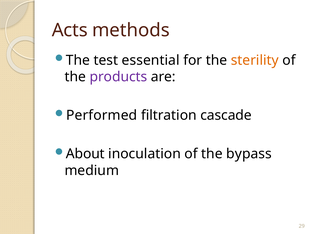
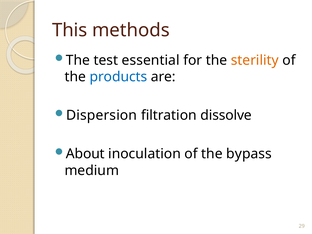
Acts: Acts -> This (70, 30)
products colour: purple -> blue (118, 77)
Performed: Performed -> Dispersion (102, 115)
cascade: cascade -> dissolve (226, 115)
